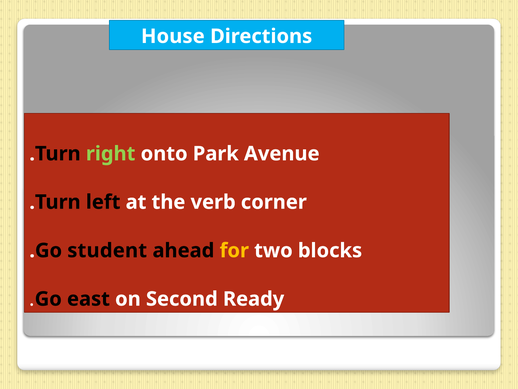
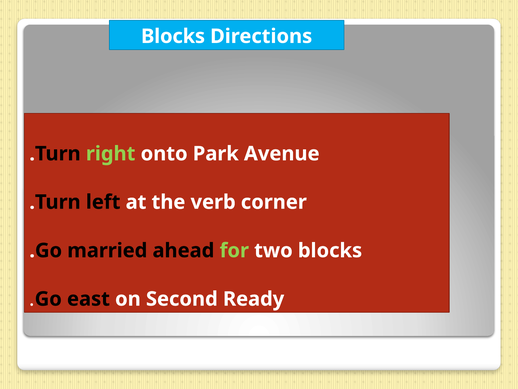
House: House -> Blocks (173, 36)
student: student -> married (107, 250)
for colour: yellow -> light green (234, 250)
